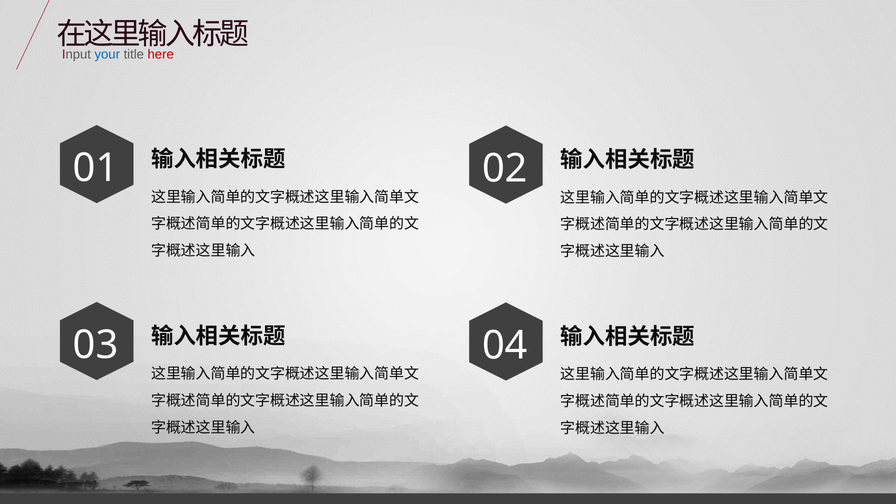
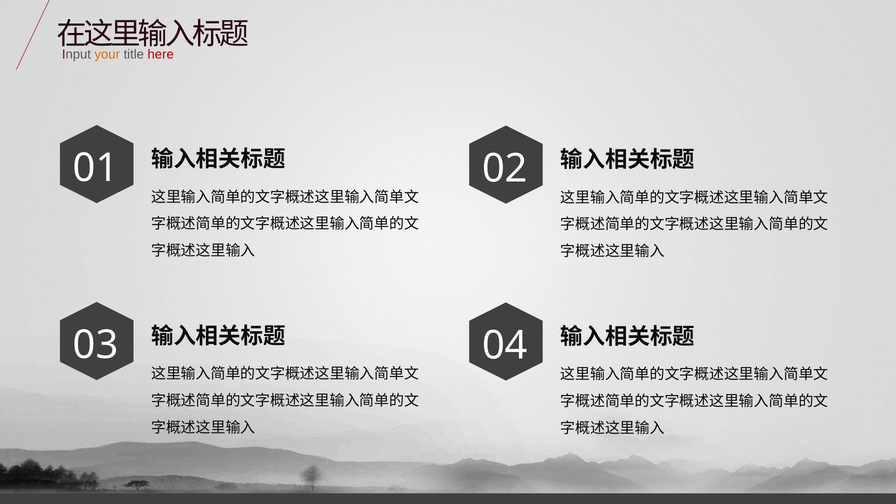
your colour: blue -> orange (107, 54)
